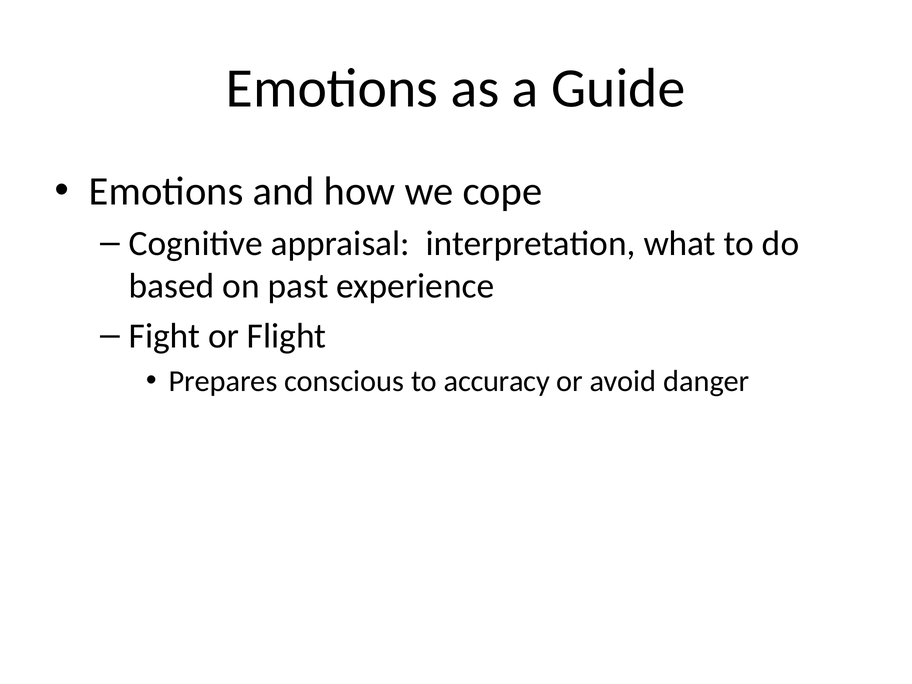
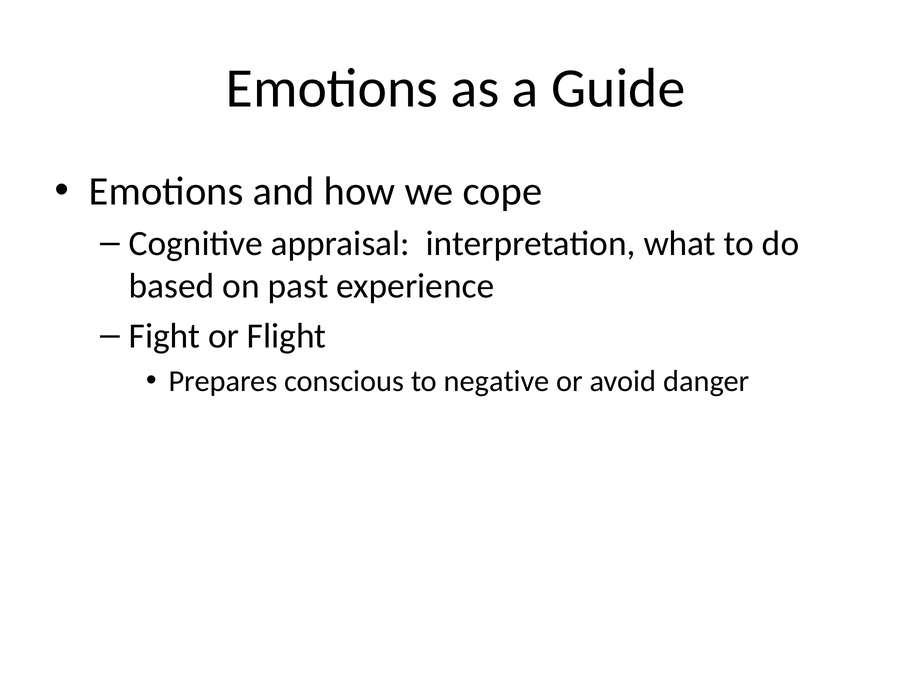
accuracy: accuracy -> negative (497, 381)
